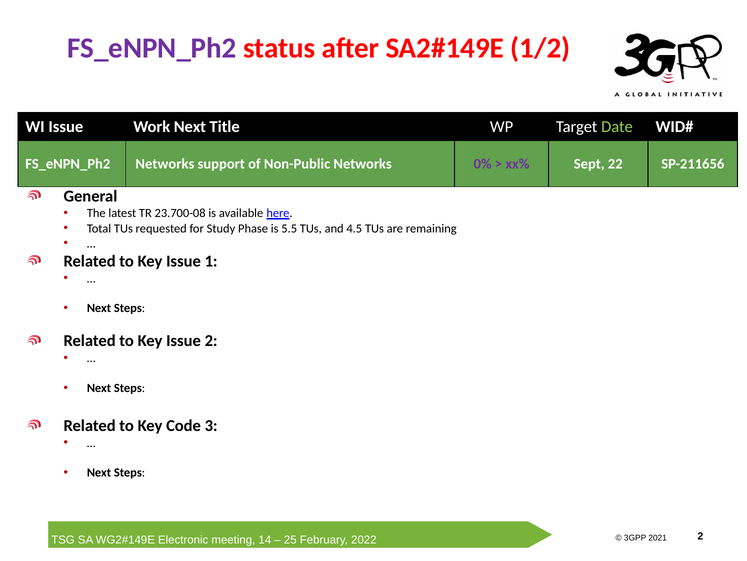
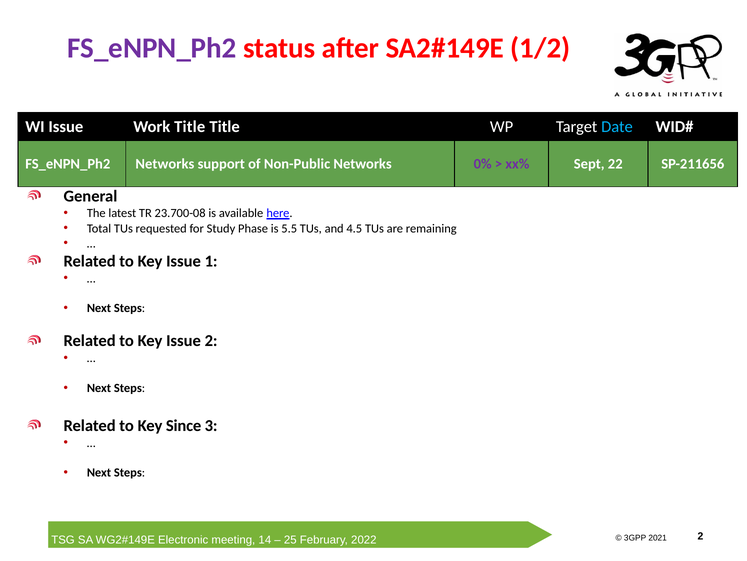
Work Next: Next -> Title (190, 127)
Date colour: light green -> light blue (617, 127)
Code: Code -> Since (184, 425)
